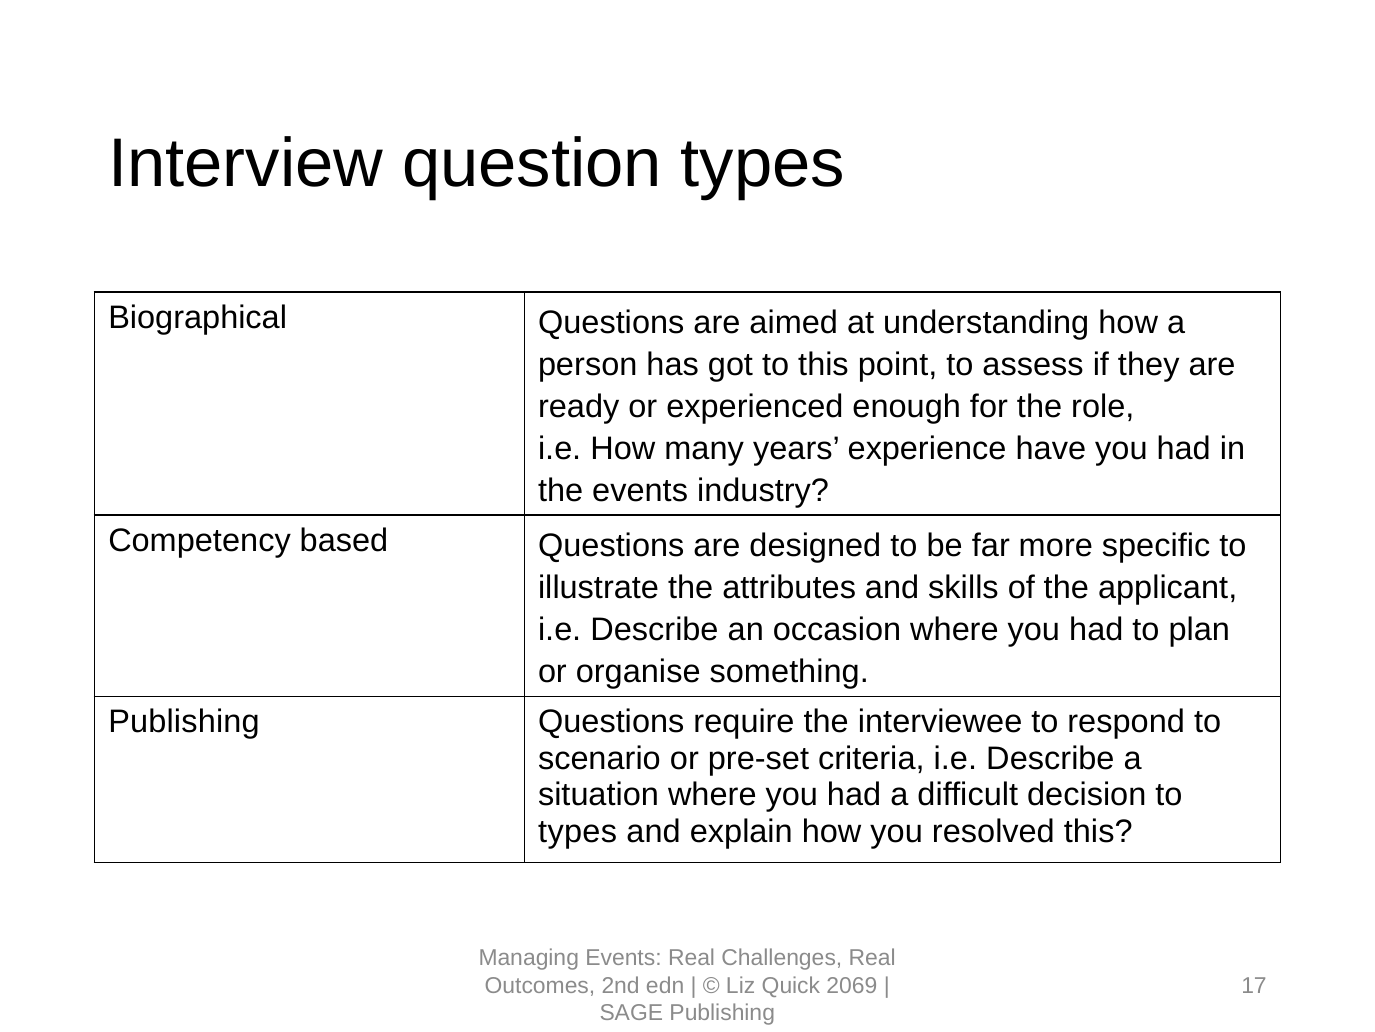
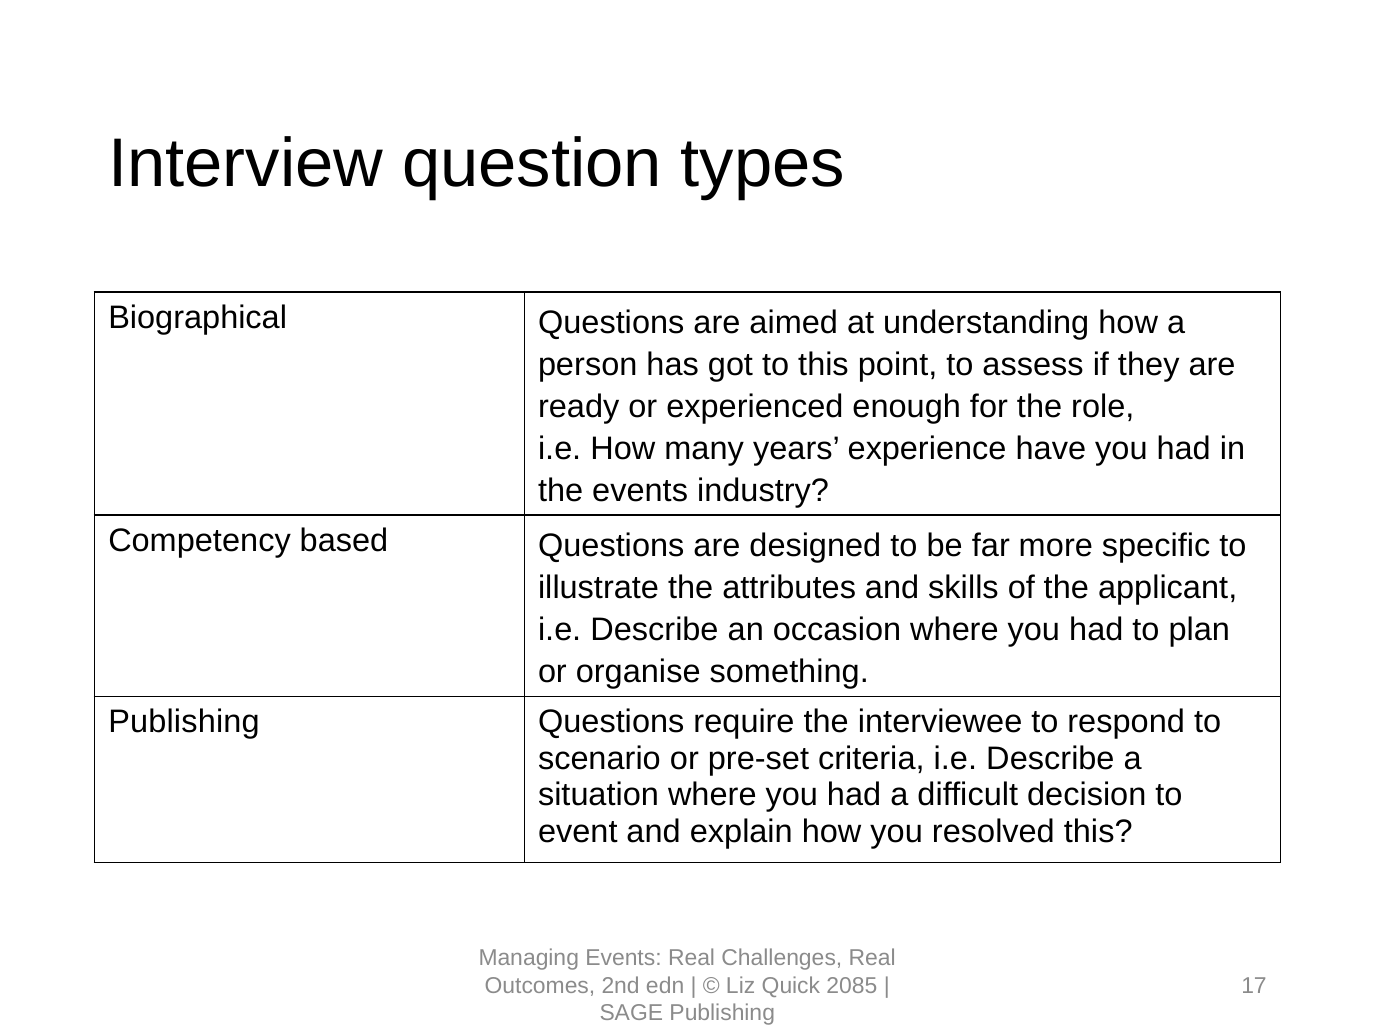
types: types -> event (578, 831)
2069: 2069 -> 2085 (852, 985)
